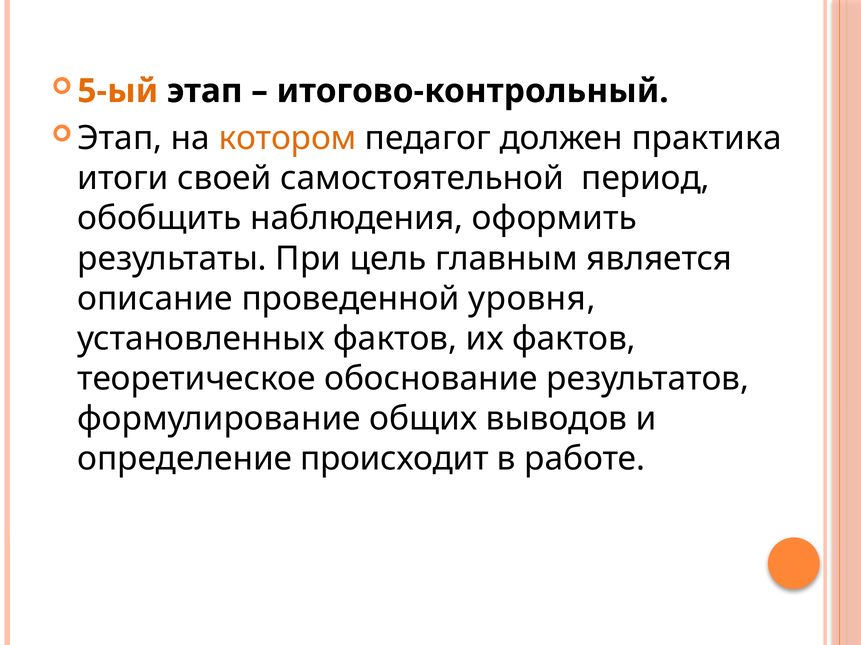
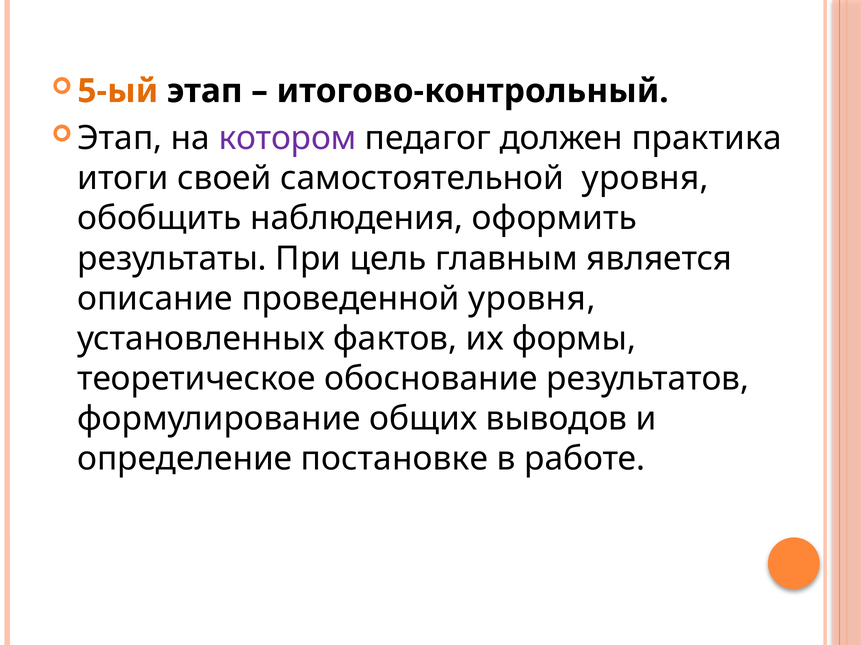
котором colour: orange -> purple (288, 138)
самостоятельной период: период -> уровня (645, 179)
их фактов: фактов -> формы (574, 339)
происходит: происходит -> постановке (394, 459)
